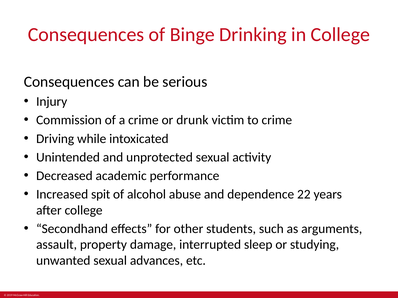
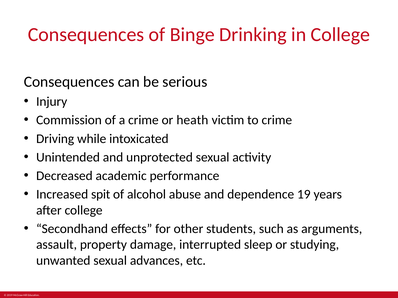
drunk: drunk -> heath (192, 120)
22: 22 -> 19 (304, 195)
